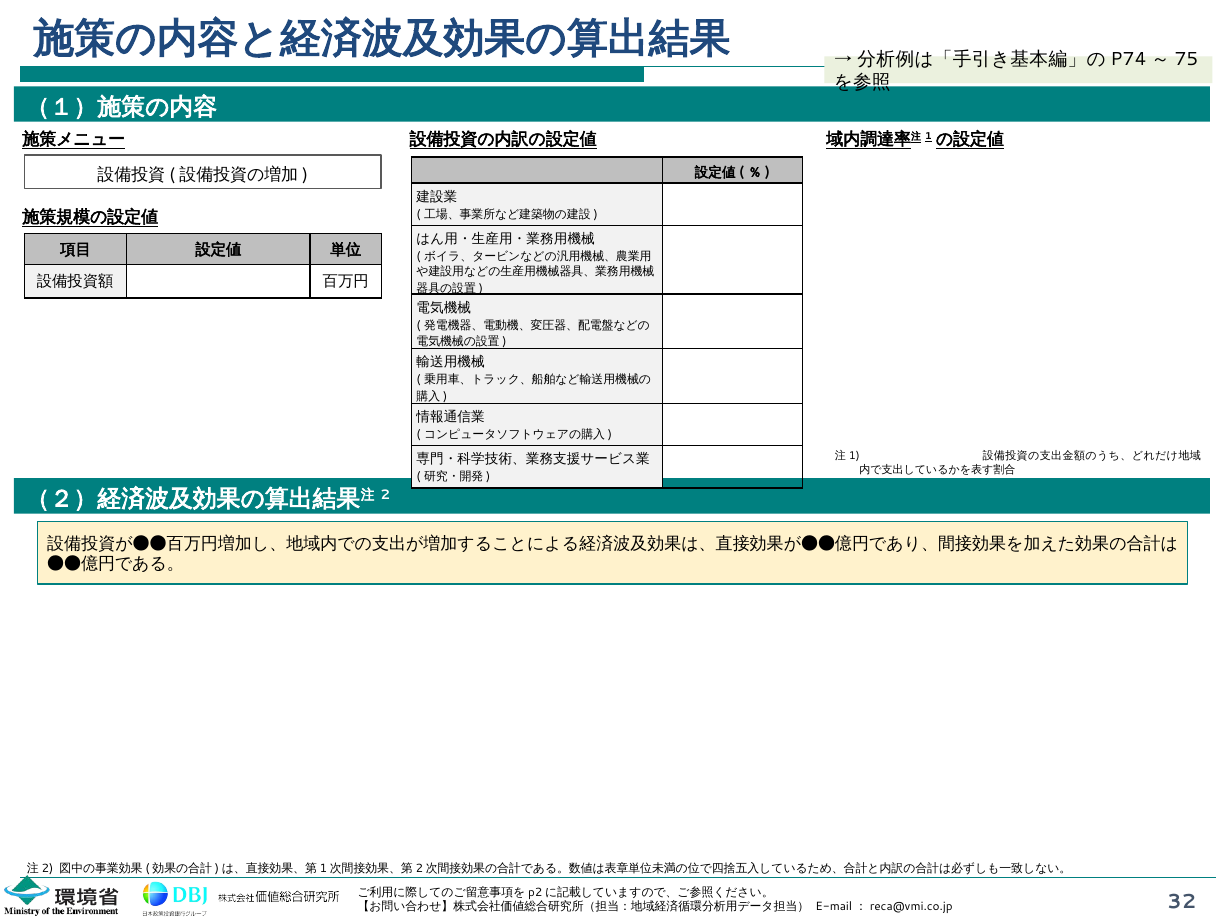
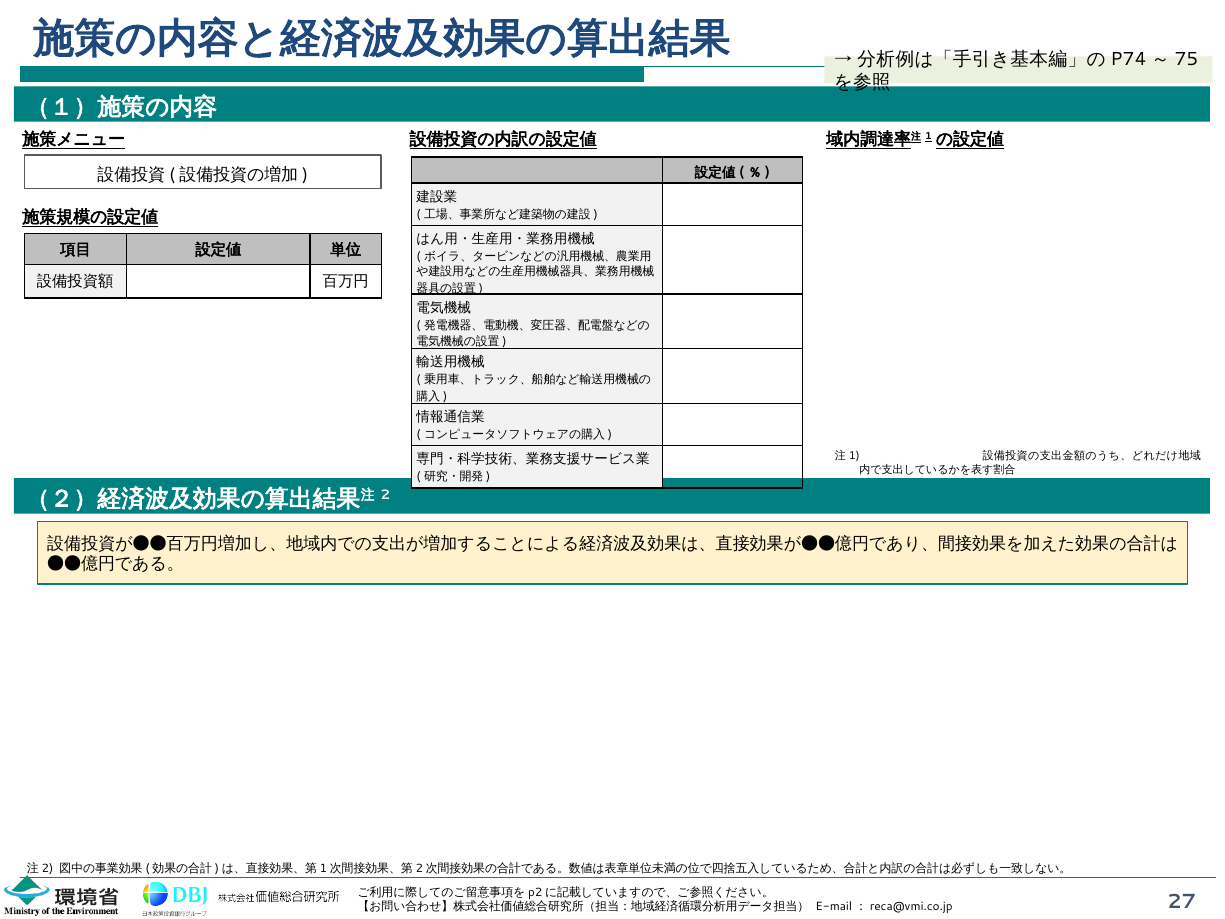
32: 32 -> 27 (1182, 902)
